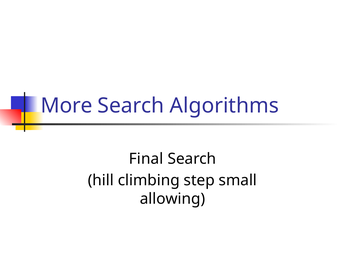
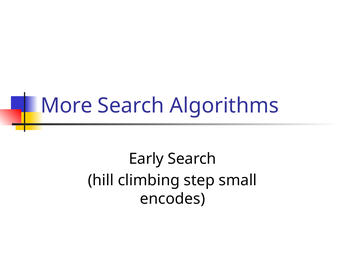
Final: Final -> Early (146, 159)
allowing: allowing -> encodes (172, 199)
